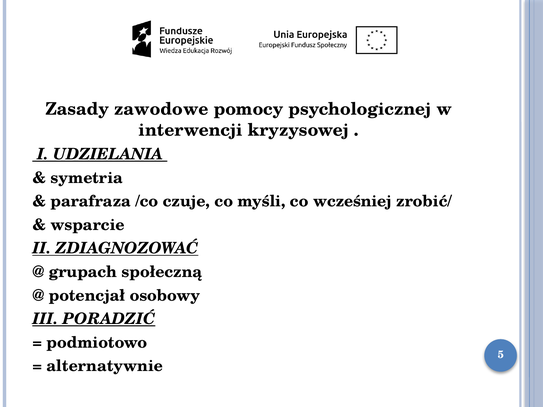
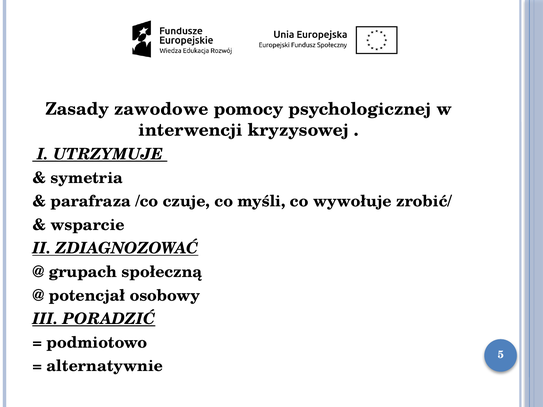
UDZIELANIA: UDZIELANIA -> UTRZYMUJE (108, 154)
wcześniej: wcześniej -> wywołuje (352, 202)
